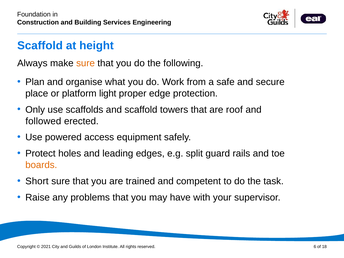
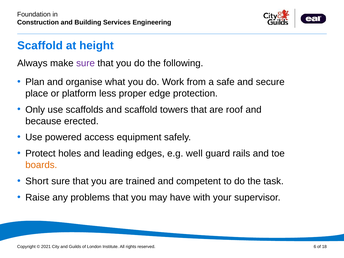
sure colour: orange -> purple (86, 63)
light: light -> less (108, 93)
followed: followed -> because (43, 121)
split: split -> well (194, 154)
